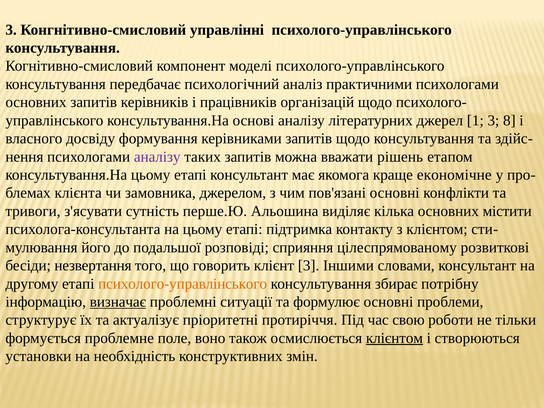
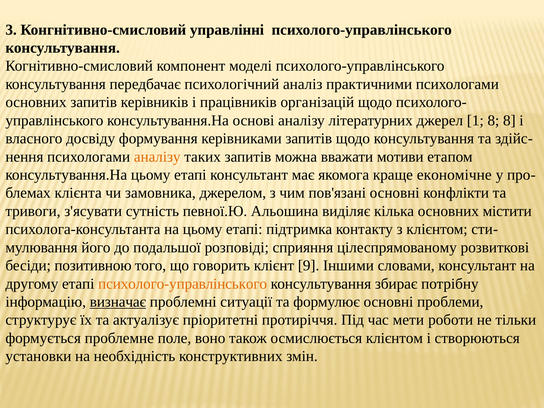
1 3: 3 -> 8 (493, 120)
аналізу colour: purple -> orange (157, 157)
рішень: рішень -> мотиви (400, 157)
перше.Ю: перше.Ю -> певної.Ю (215, 211)
незвертання: незвертання -> позитивною (93, 266)
клієнт 3: 3 -> 9 (309, 266)
свою: свою -> мети (408, 320)
клієнтом underline: present -> none (394, 338)
